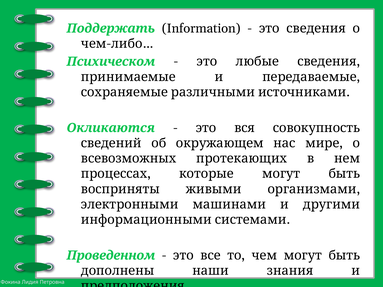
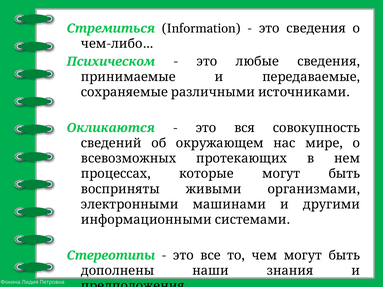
Поддержать: Поддержать -> Стремиться (111, 28)
Проведенном: Проведенном -> Стереотипы (111, 256)
